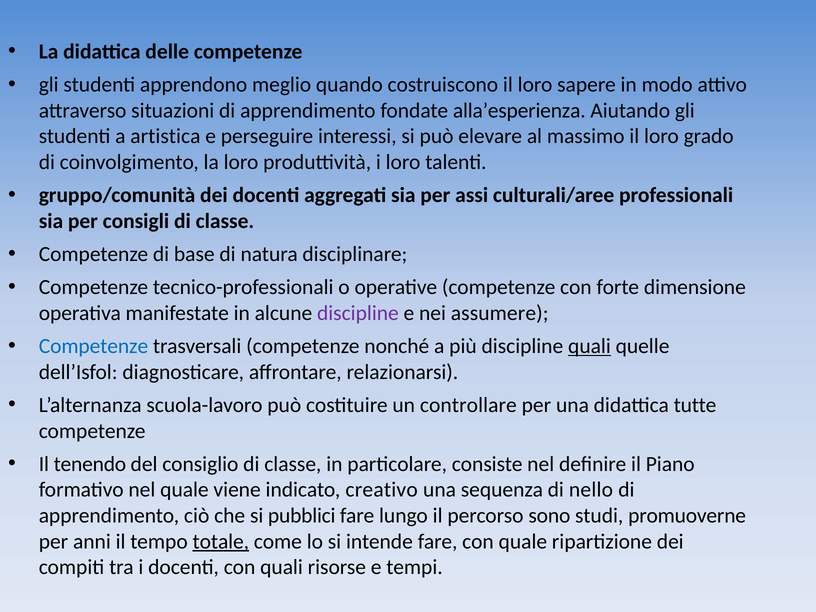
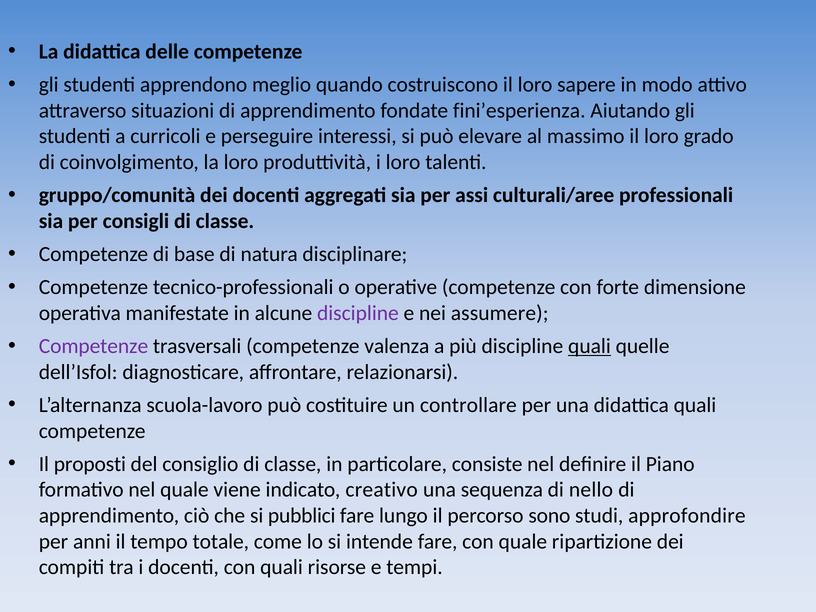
alla’esperienza: alla’esperienza -> fini’esperienza (519, 111)
artistica: artistica -> curricoli (165, 136)
Competenze colour: blue -> purple (93, 346)
nonché: nonché -> valenza (397, 346)
didattica tutte: tutte -> quali (695, 405)
tenendo: tenendo -> proposti (90, 464)
promuoverne: promuoverne -> approfondire (687, 516)
totale underline: present -> none (221, 542)
